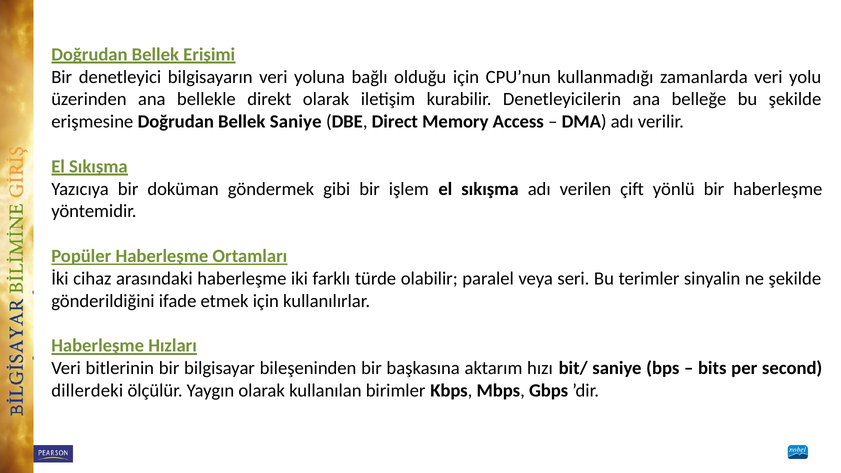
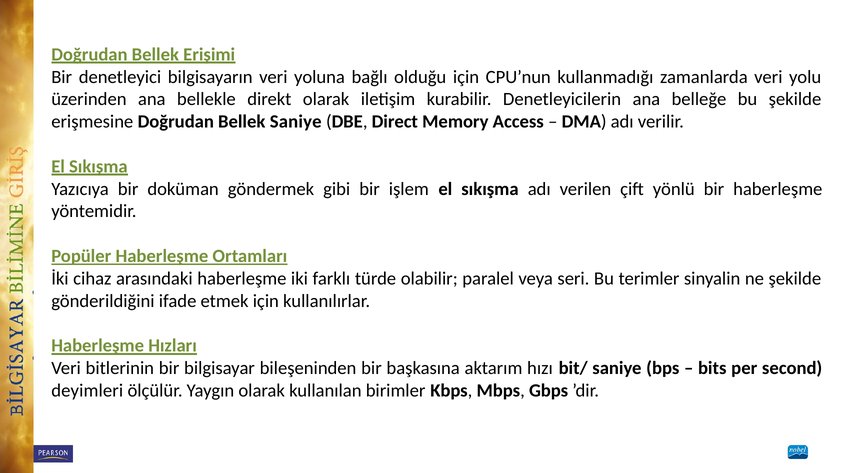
dillerdeki: dillerdeki -> deyimleri (87, 391)
